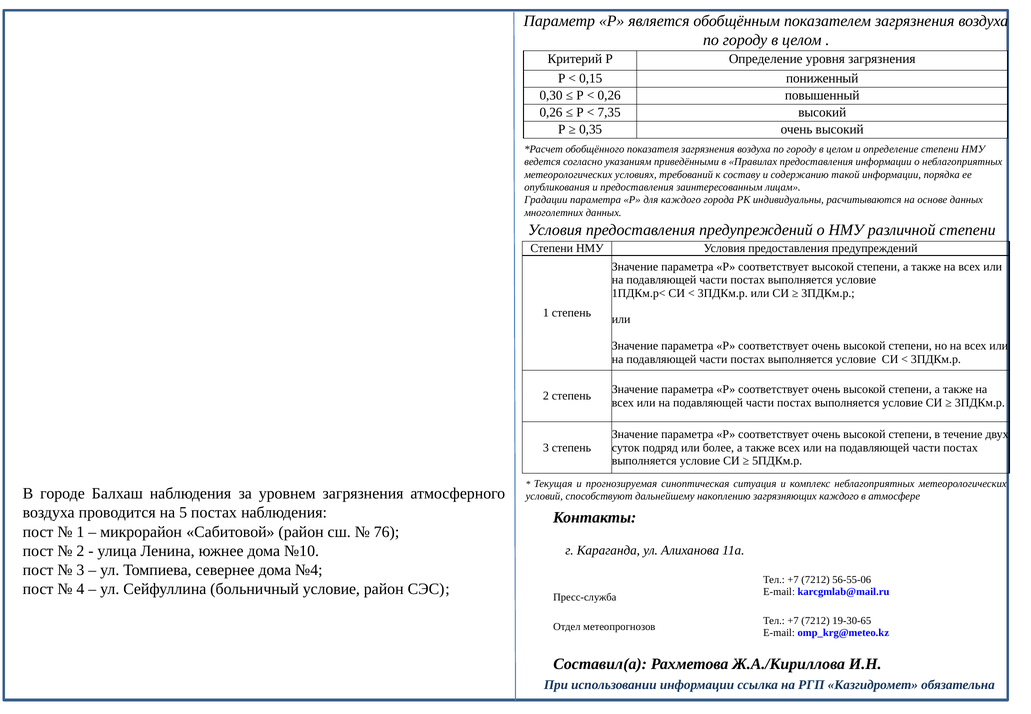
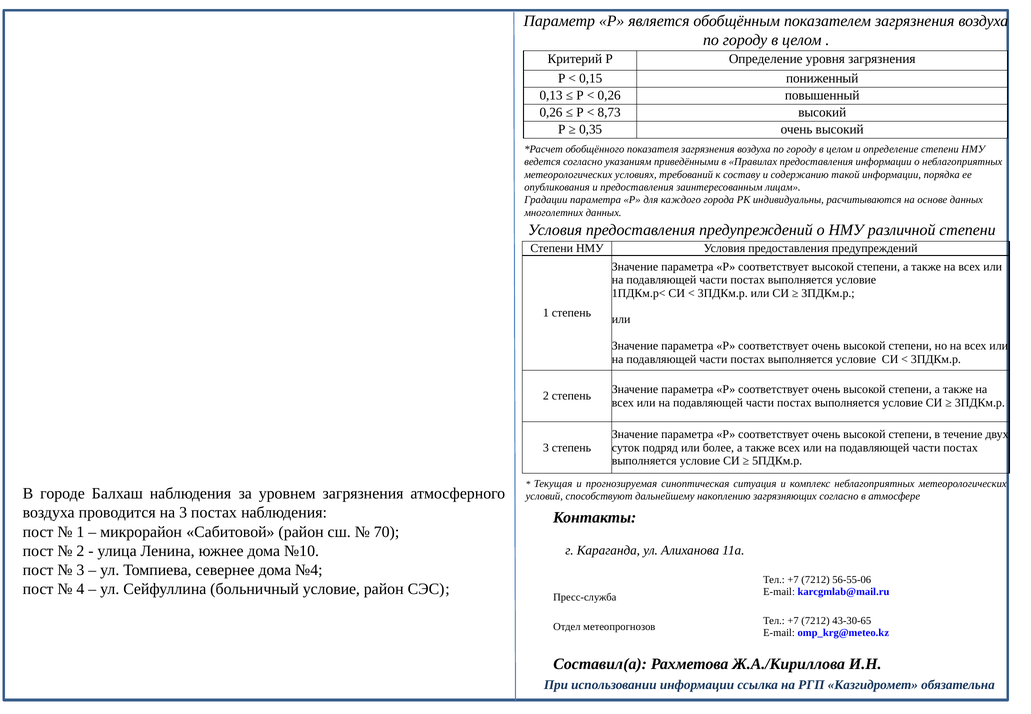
0,30: 0,30 -> 0,13 (551, 96)
7,35: 7,35 -> 8,73 (609, 113)
загрязняющих каждого: каждого -> согласно (839, 496)
на 5: 5 -> 3 (183, 513)
76: 76 -> 70 (387, 532)
19-30-65: 19-30-65 -> 43-30-65 (852, 621)
